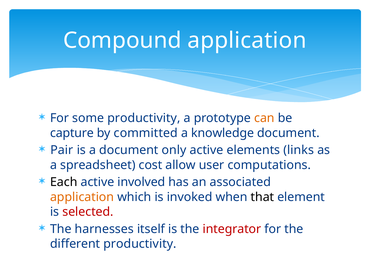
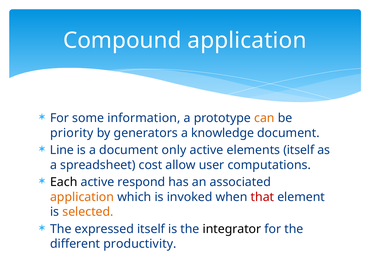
some productivity: productivity -> information (144, 118)
capture: capture -> priority (72, 133)
committed: committed -> generators (146, 133)
Pair: Pair -> Line (62, 150)
elements links: links -> itself (299, 150)
involved: involved -> respond (141, 183)
that colour: black -> red (262, 197)
selected colour: red -> orange (88, 212)
harnesses: harnesses -> expressed (104, 229)
integrator colour: red -> black (232, 229)
